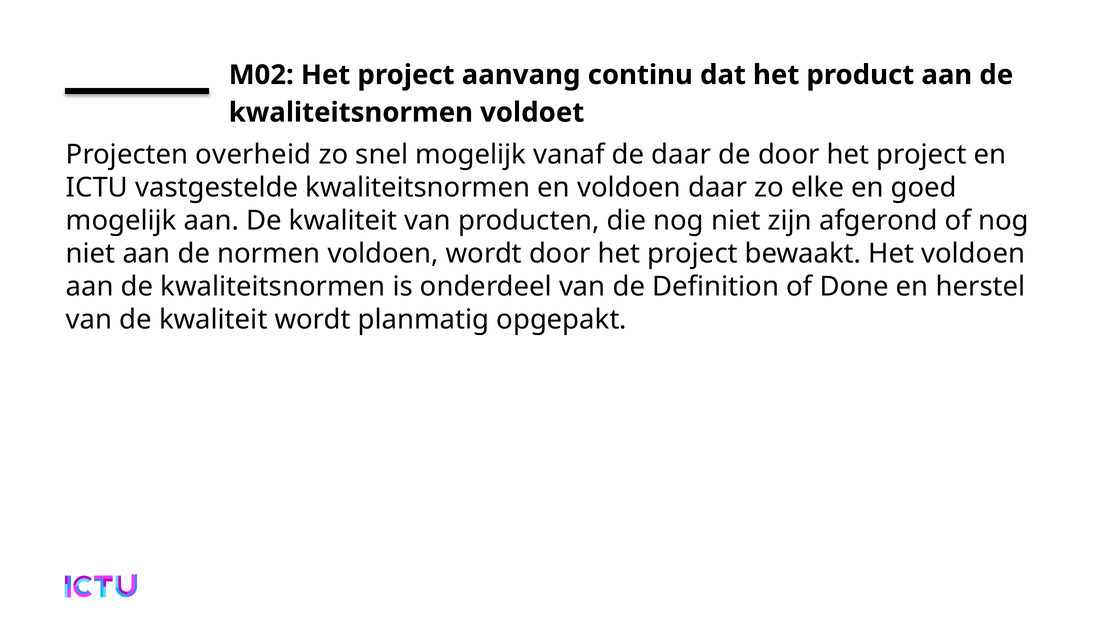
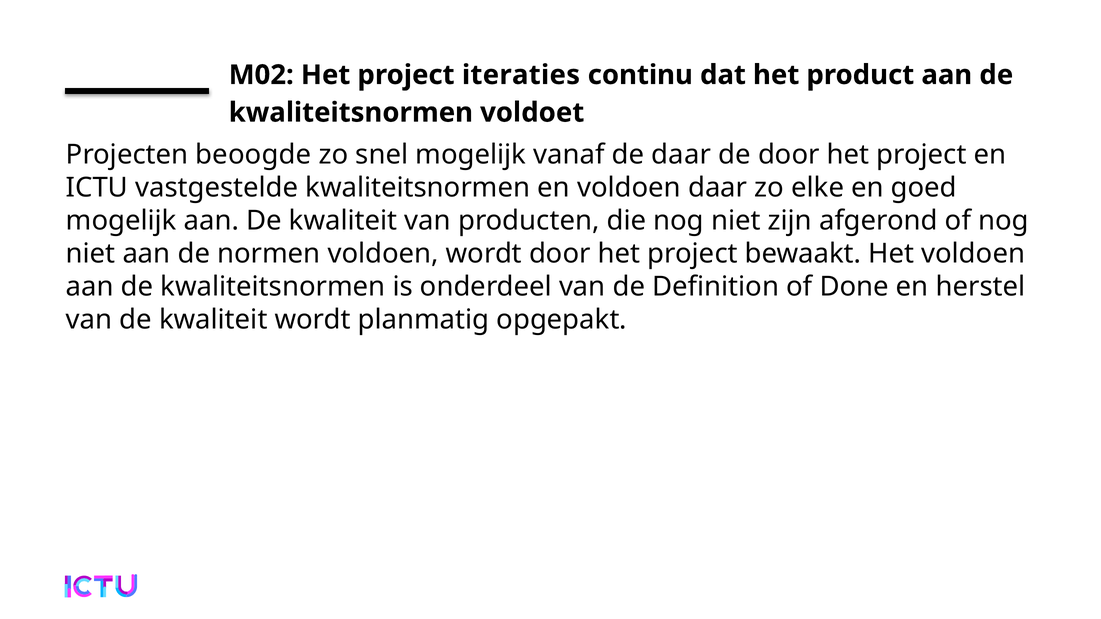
aanvang: aanvang -> iteraties (521, 75)
overheid: overheid -> beoogde (253, 155)
